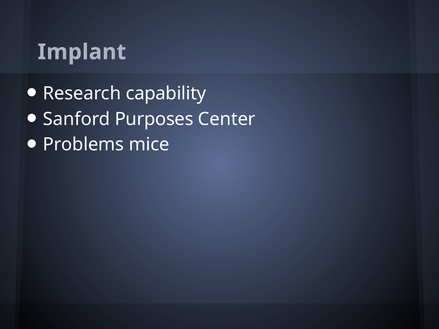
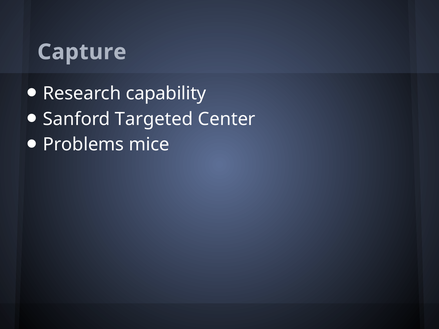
Implant: Implant -> Capture (82, 52)
Purposes: Purposes -> Targeted (154, 119)
